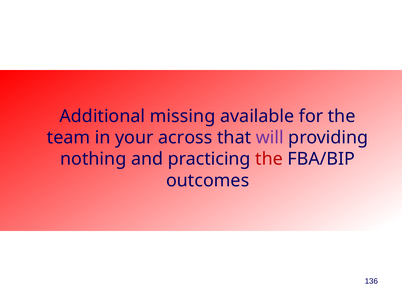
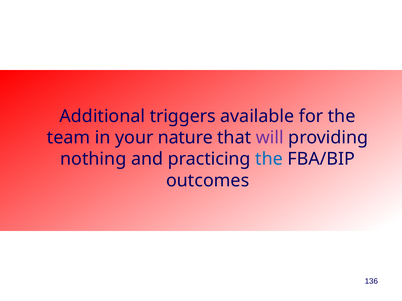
missing: missing -> triggers (183, 116)
across: across -> nature (185, 138)
the colour: red -> blue (269, 159)
